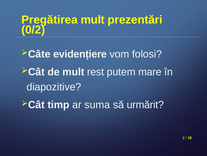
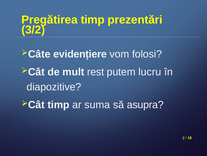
Pregătirea mult: mult -> timp (93, 20)
0/2: 0/2 -> 3/2 (33, 30)
mare: mare -> lucru (150, 72)
urmărit: urmărit -> asupra (145, 104)
